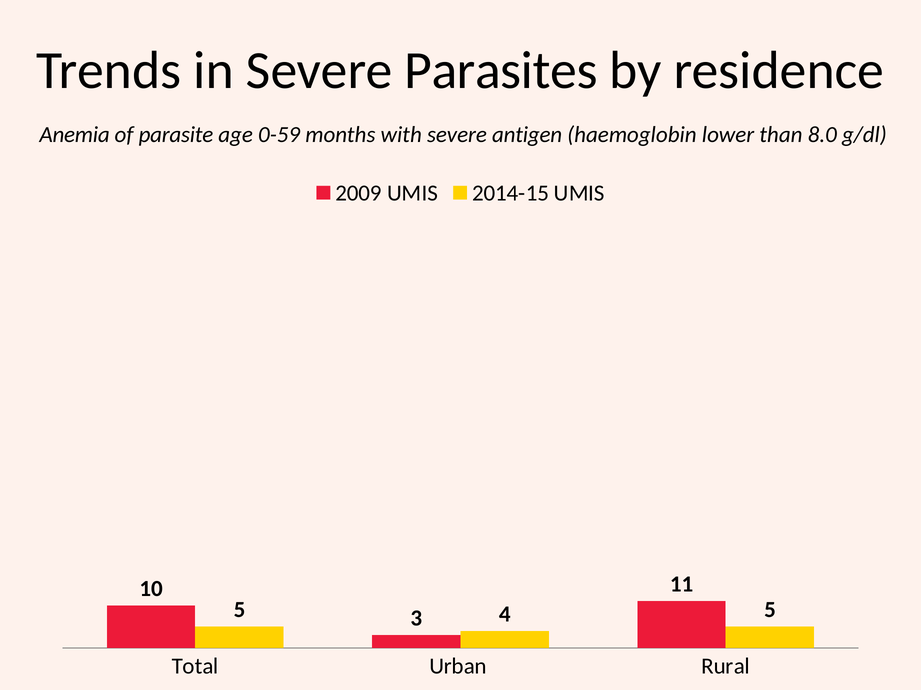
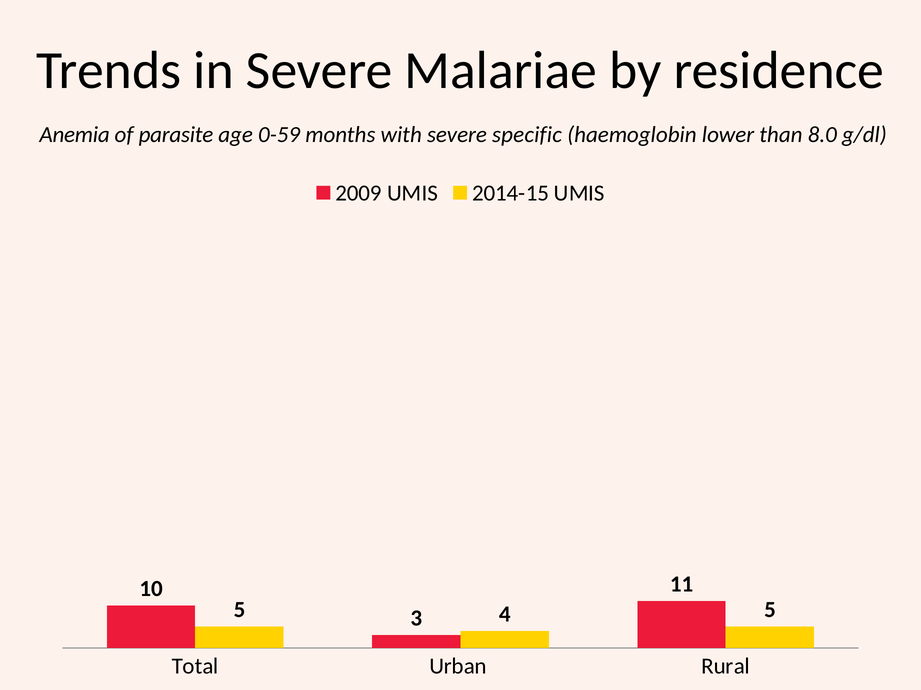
Parasites: Parasites -> Malariae (501, 70)
antigen: antigen -> specific (527, 135)
